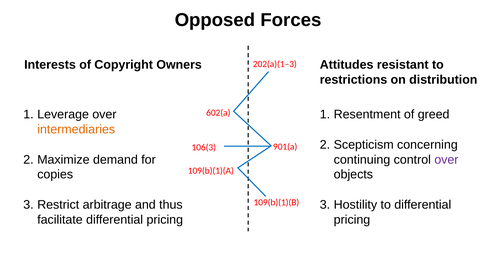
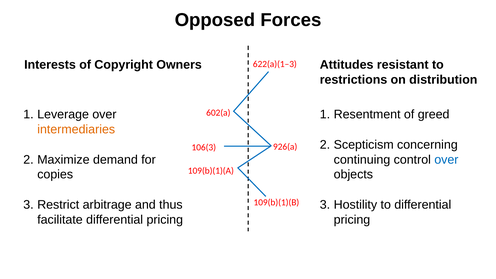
202(a)(1–3: 202(a)(1–3 -> 622(a)(1–3 (275, 64)
901(a: 901(a -> 926(a (285, 147)
over colour: purple -> blue (446, 160)
